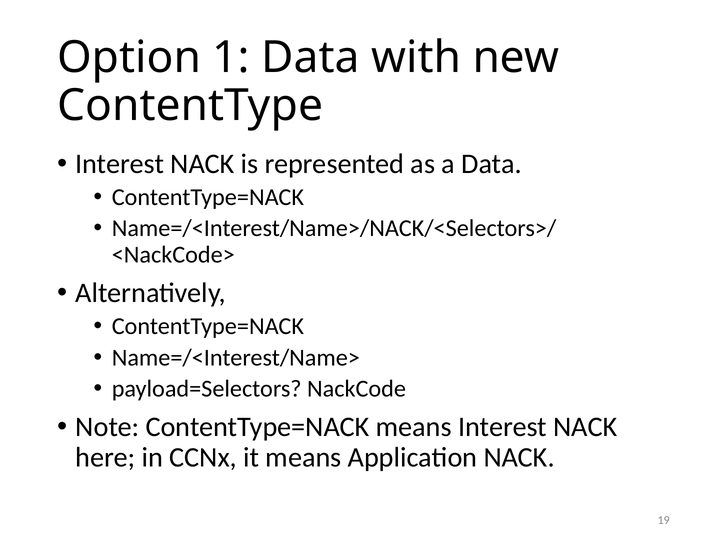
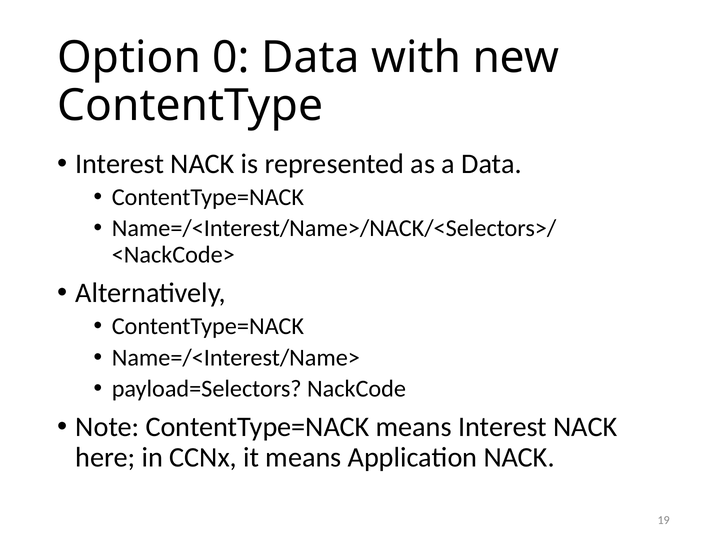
1: 1 -> 0 (231, 57)
